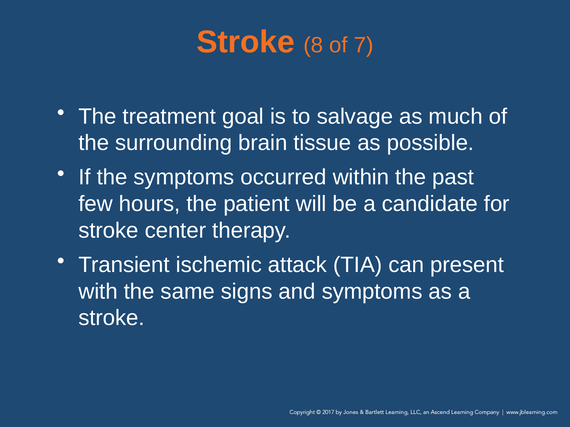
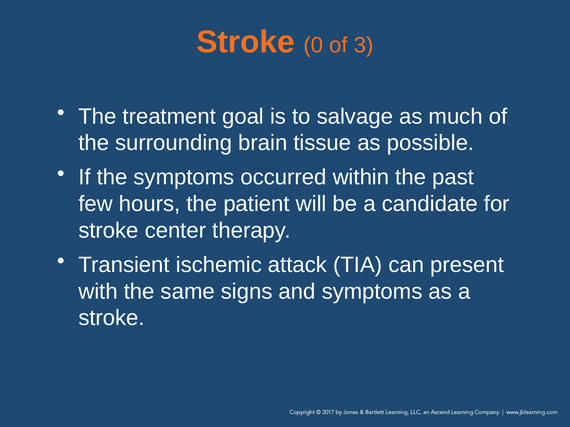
8: 8 -> 0 (313, 45)
7: 7 -> 3 (364, 45)
